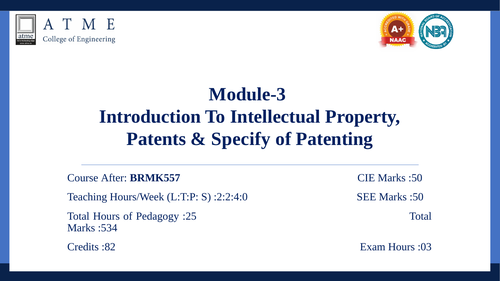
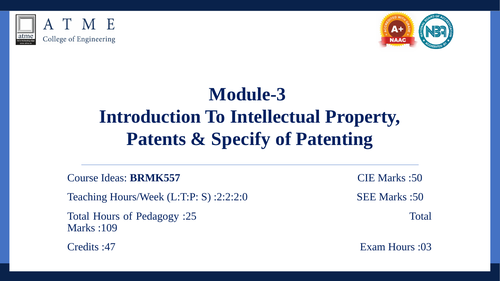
After: After -> Ideas (114, 178)
:2:2:4:0: :2:2:4:0 -> :2:2:2:0 (231, 197)
:534: :534 -> :109 (108, 228)
:82: :82 -> :47 (109, 247)
